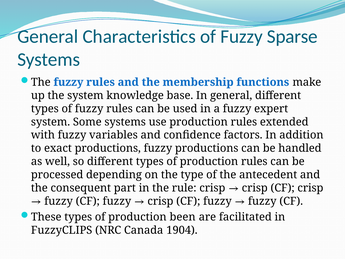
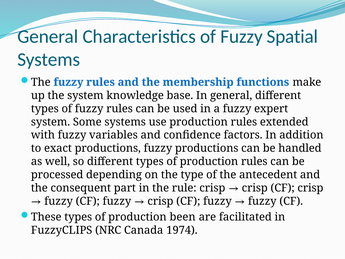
Sparse: Sparse -> Spatial (292, 37)
1904: 1904 -> 1974 (182, 230)
